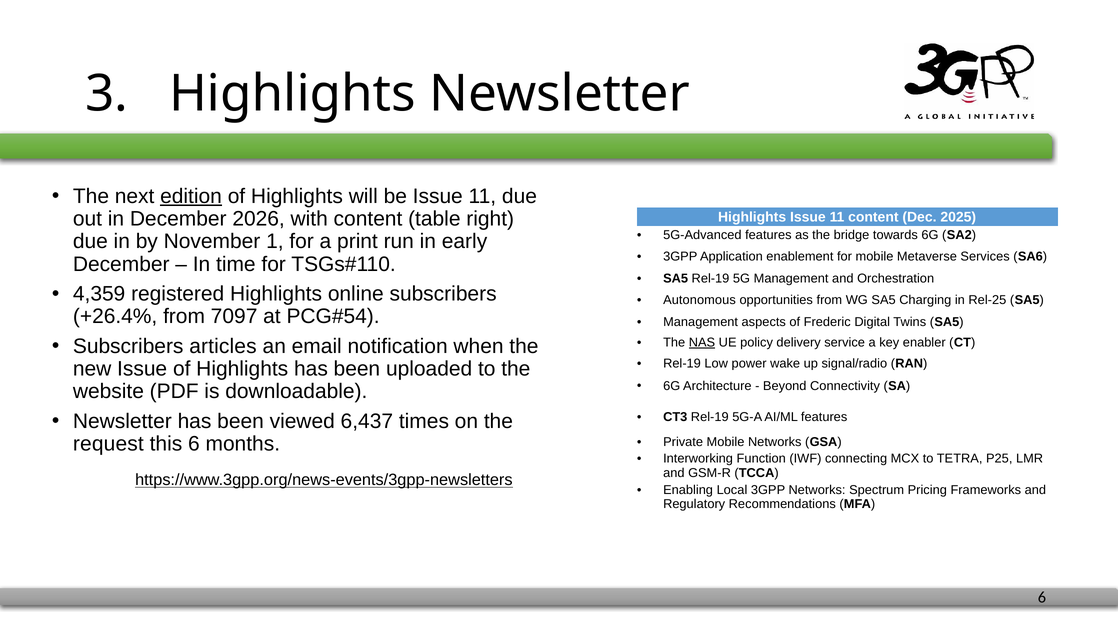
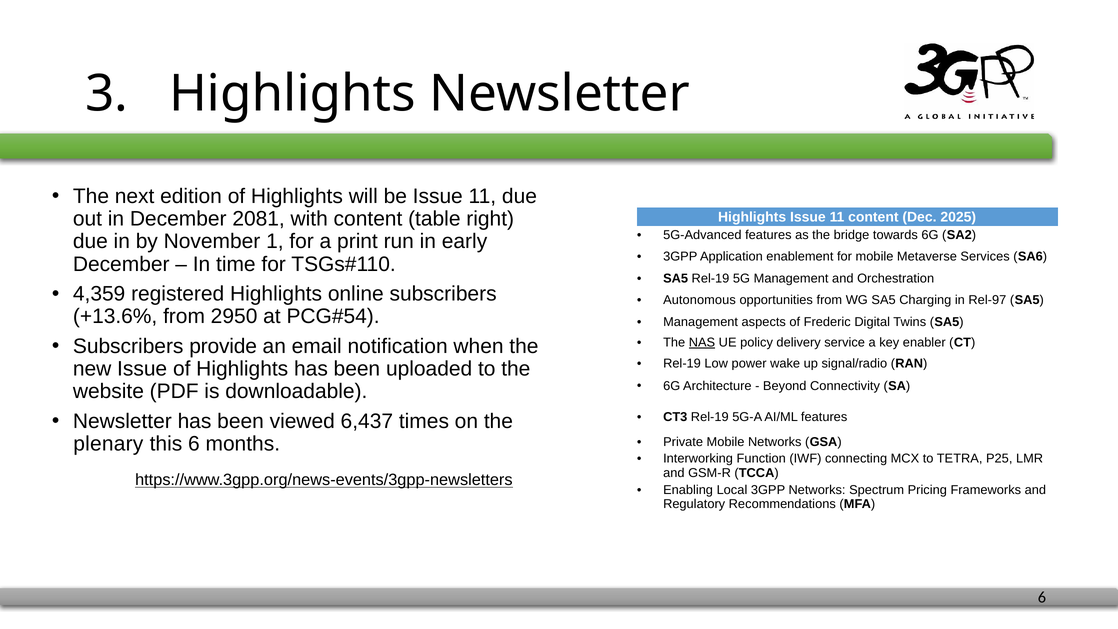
edition underline: present -> none (191, 196)
2026: 2026 -> 2081 (259, 219)
Rel-25: Rel-25 -> Rel-97 (987, 300)
+26.4%: +26.4% -> +13.6% (115, 316)
7097: 7097 -> 2950 (234, 316)
articles: articles -> provide (223, 346)
request: request -> plenary (108, 444)
